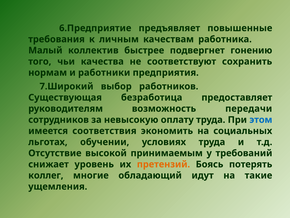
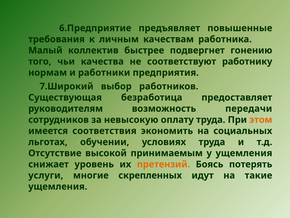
сохранить: сохранить -> работнику (247, 61)
этом colour: blue -> orange (261, 119)
у требований: требований -> ущемления (244, 153)
коллег: коллег -> услуги (46, 175)
обладающий: обладающий -> скрепленных (150, 175)
